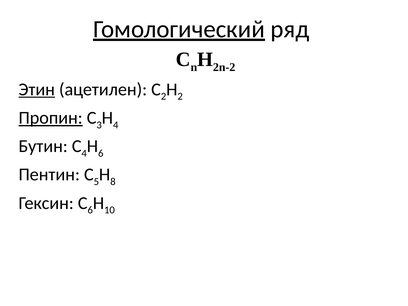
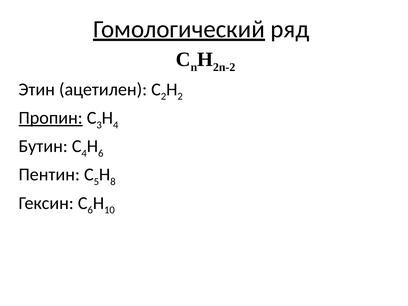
Этин underline: present -> none (37, 89)
